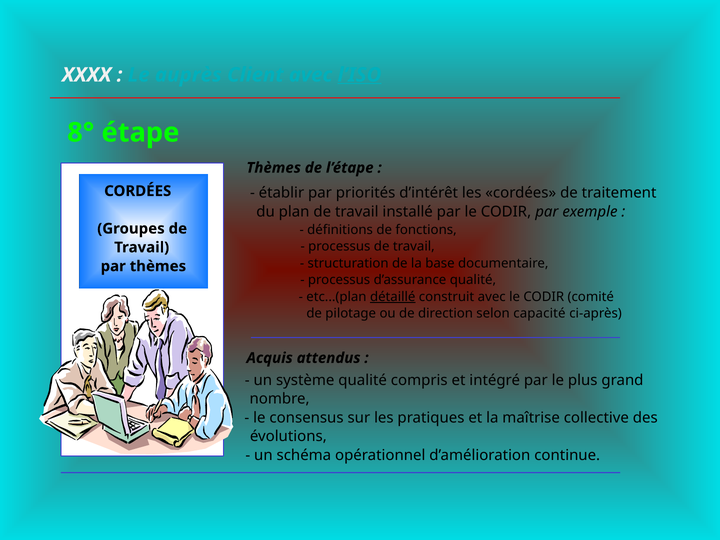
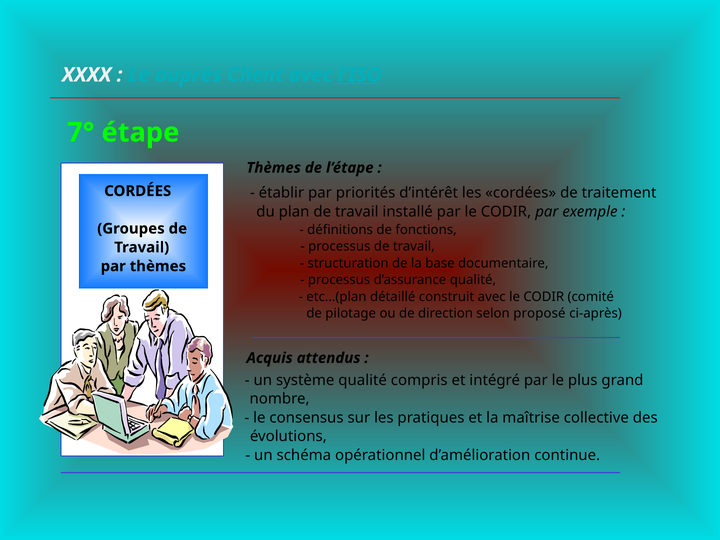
8°: 8° -> 7° (81, 133)
détaillé underline: present -> none (393, 297)
capacité: capacité -> proposé (539, 313)
